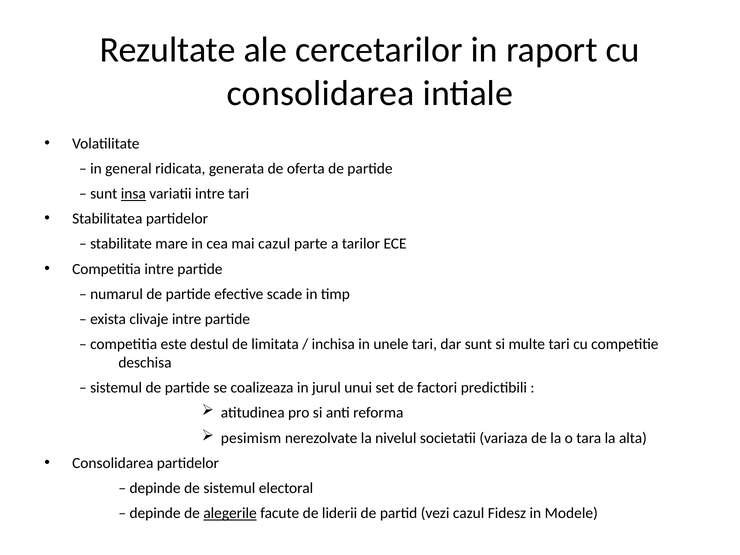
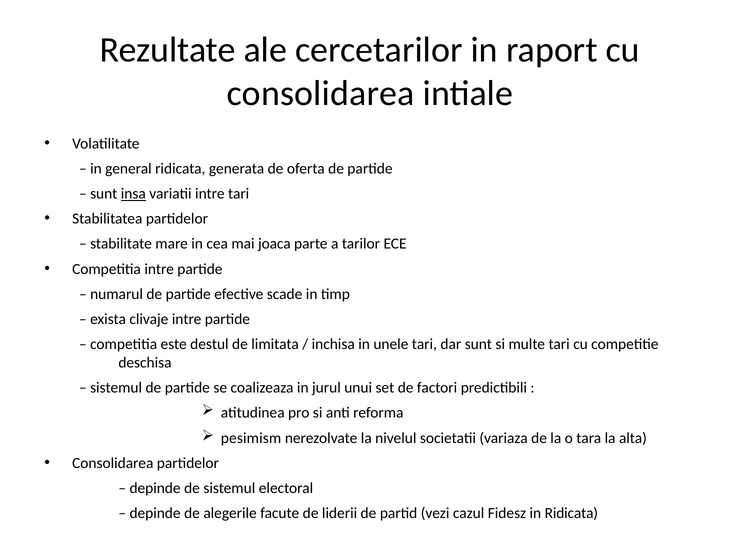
mai cazul: cazul -> joaca (274, 244)
alegerile underline: present -> none (230, 513)
in Modele: Modele -> Ridicata (571, 513)
